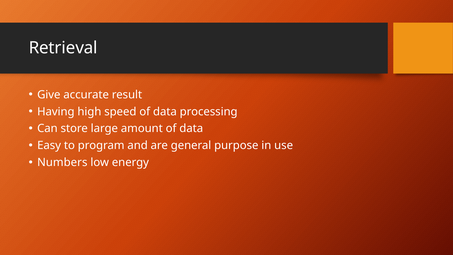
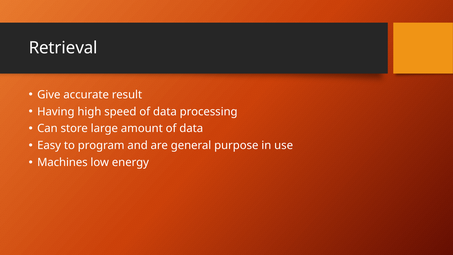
Numbers: Numbers -> Machines (62, 162)
